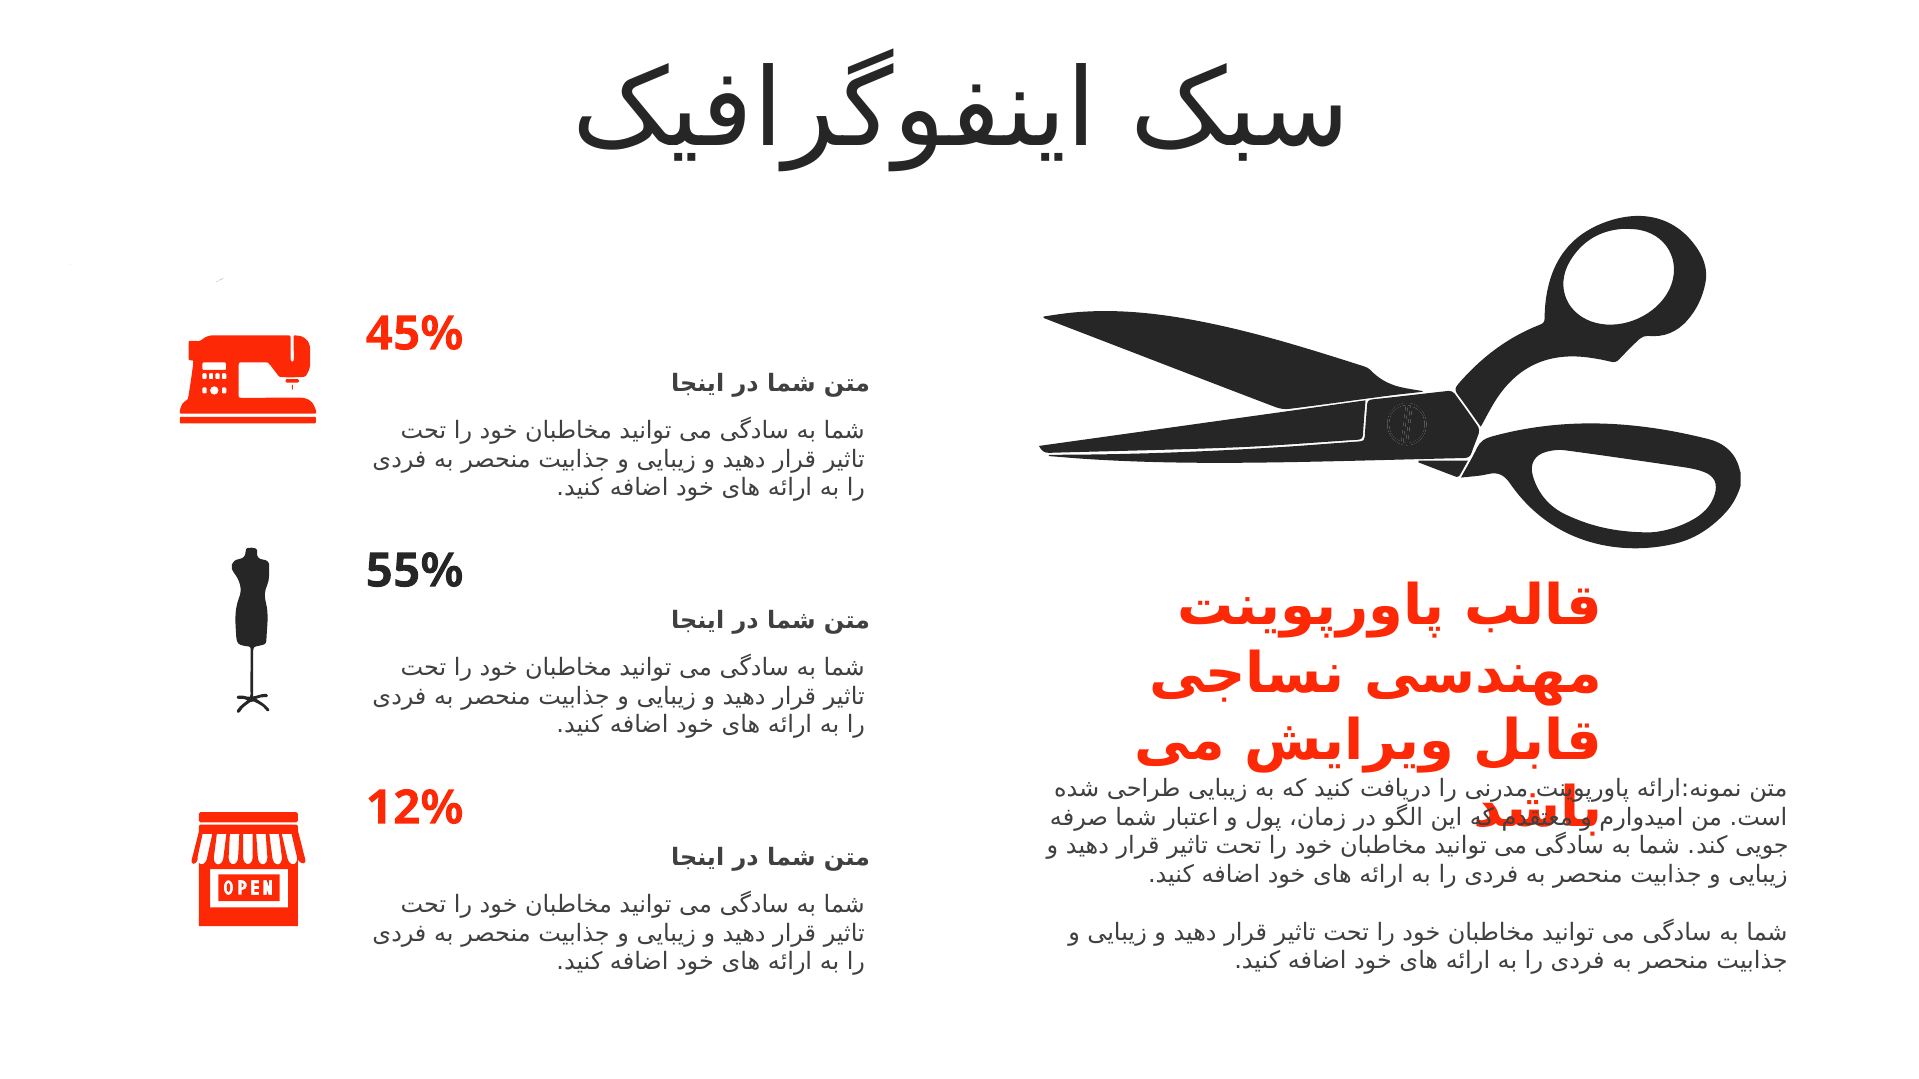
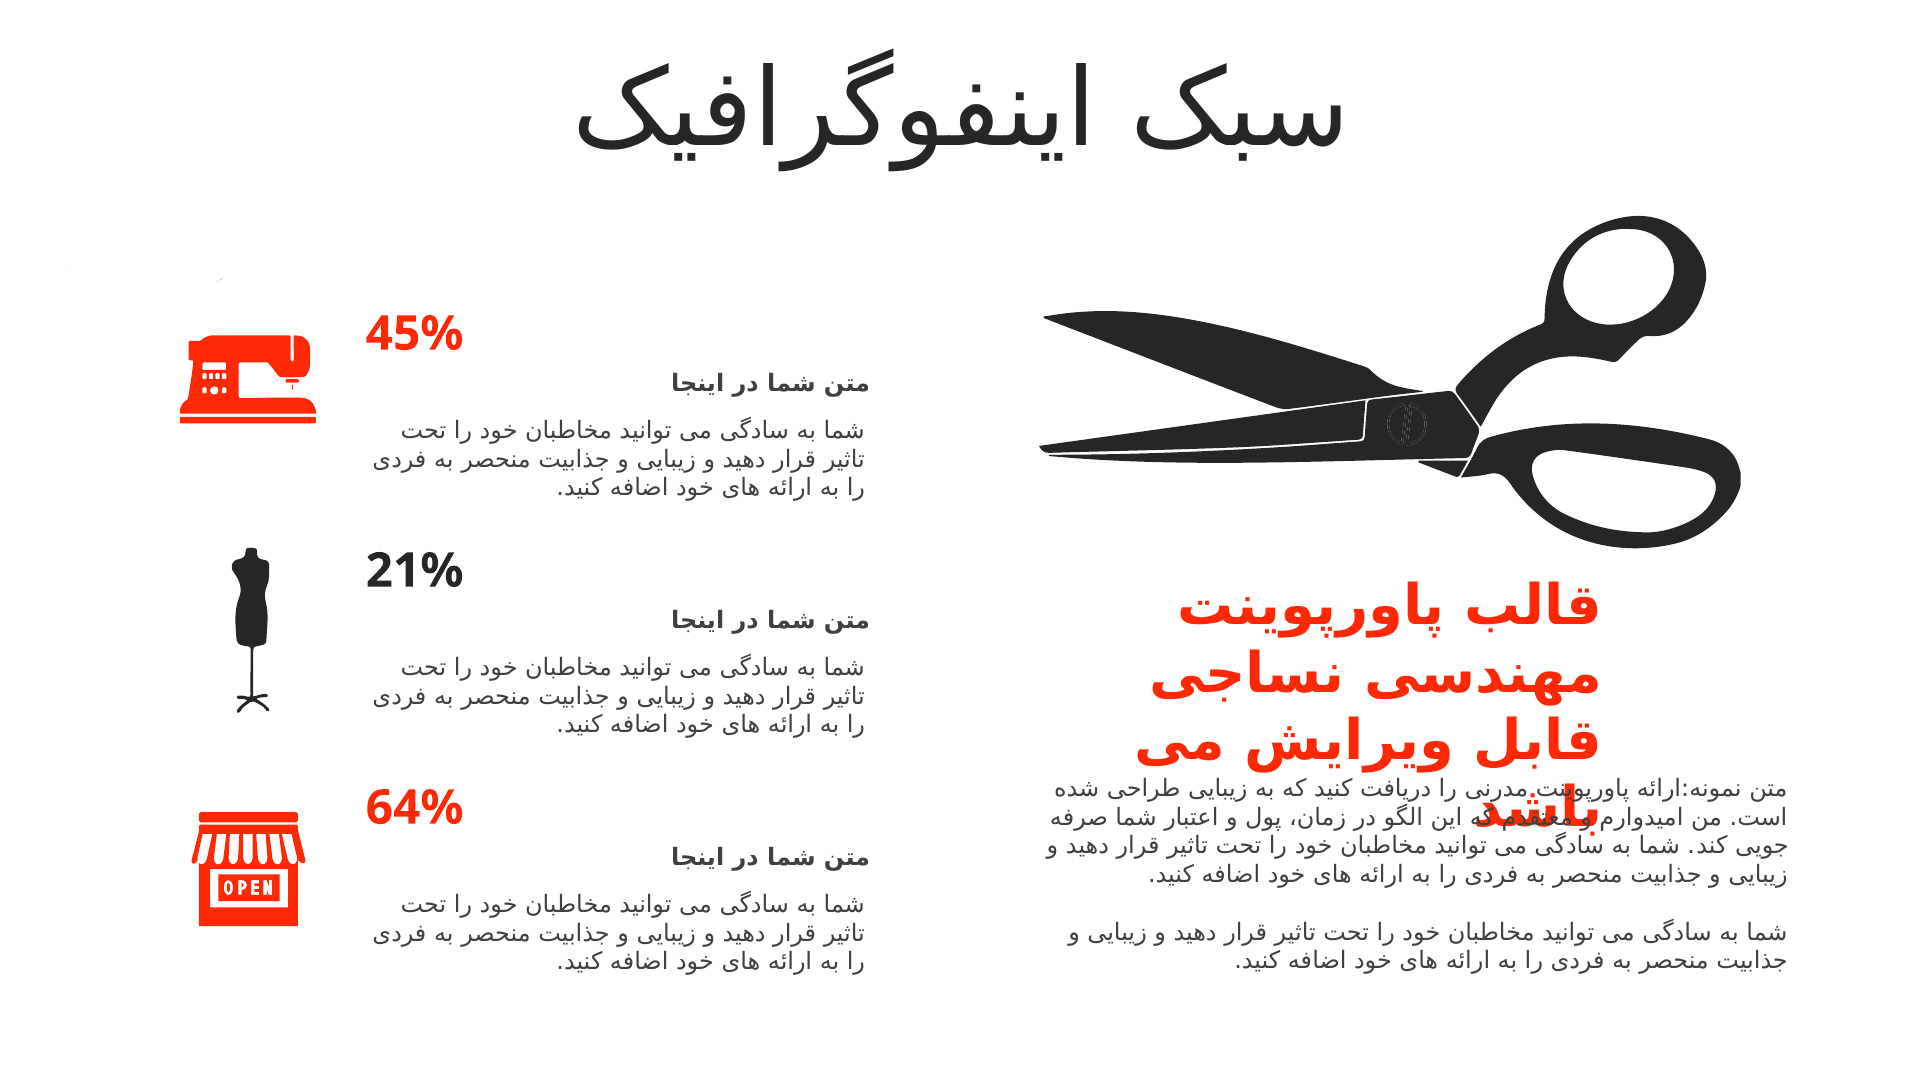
55%: 55% -> 21% (415, 571)
12%: 12% -> 64% (415, 808)
